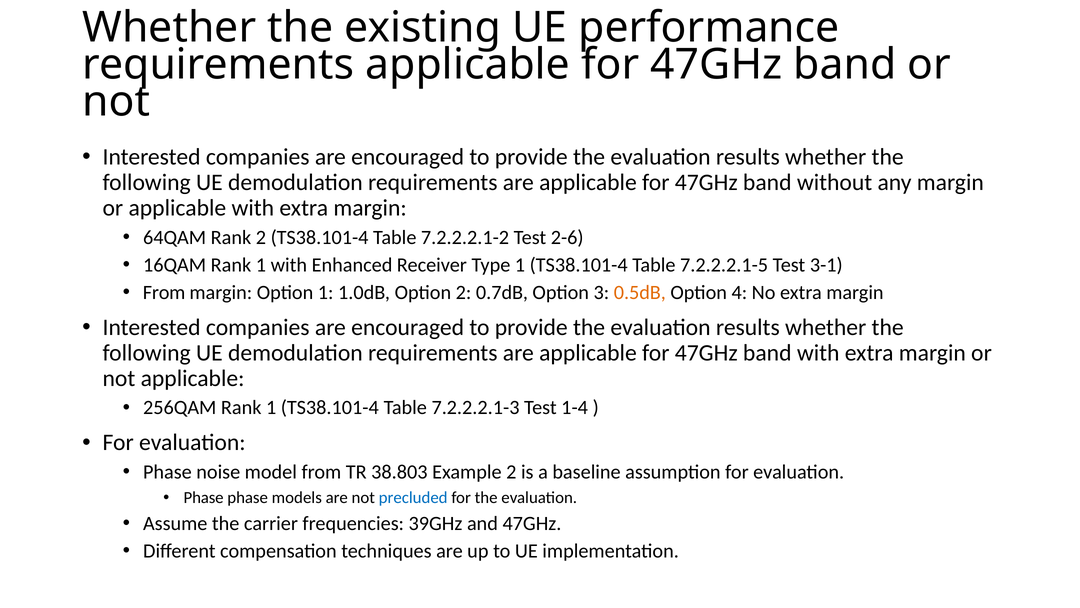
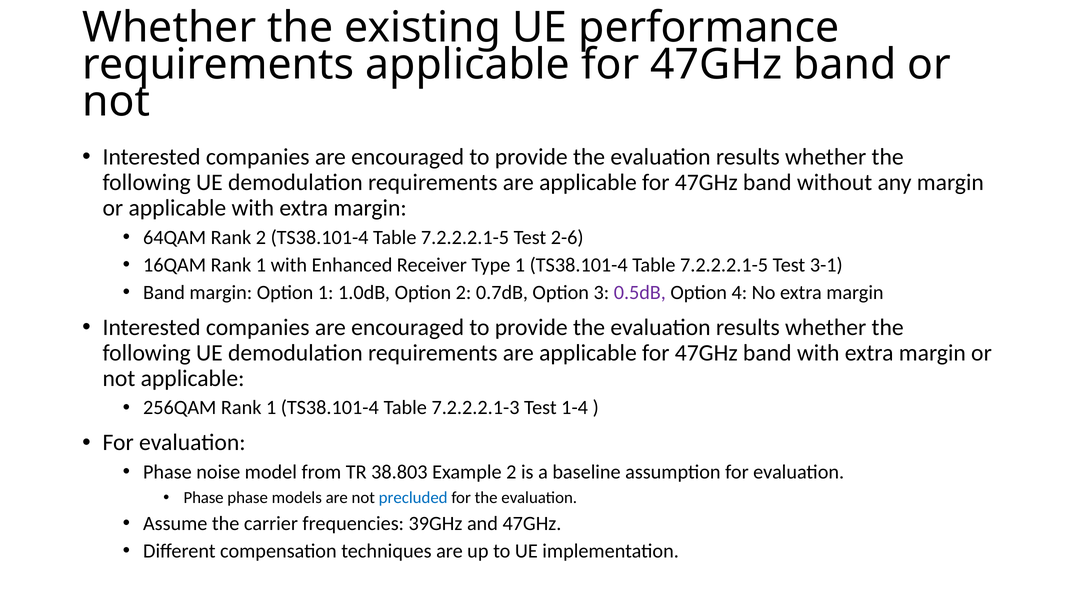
2 TS38.101-4 Table 7.2.2.2.1-2: 7.2.2.2.1-2 -> 7.2.2.2.1-5 (465, 237)
From: From -> Band (164, 292)
0.5dB colour: orange -> purple (640, 292)
